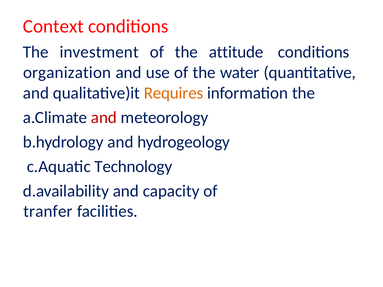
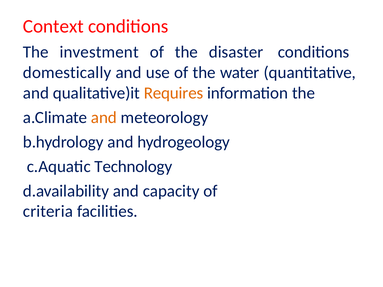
attitude: attitude -> disaster (236, 52)
organization: organization -> domestically (67, 73)
and colour: red -> orange (104, 118)
tranfer: tranfer -> criteria (48, 212)
